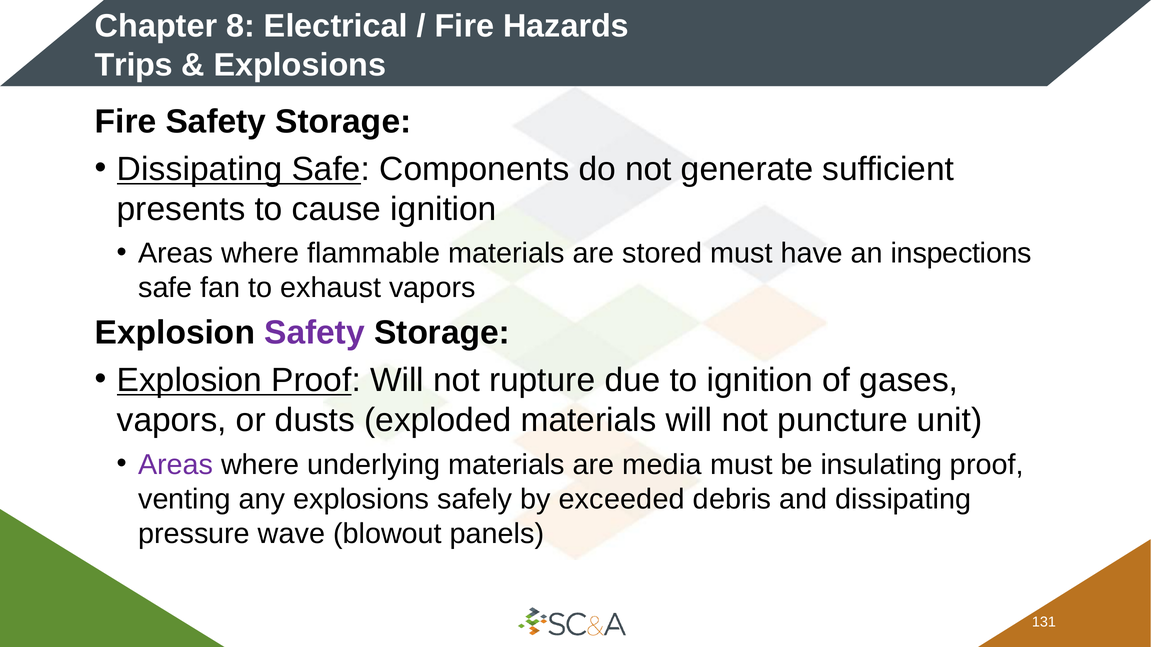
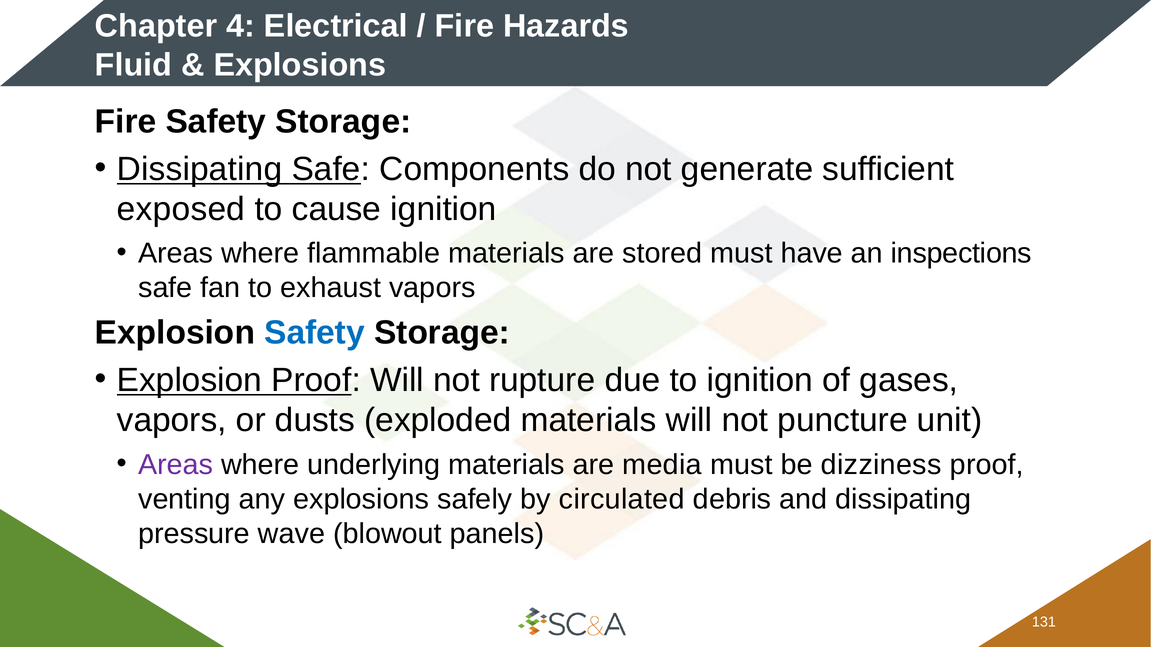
8: 8 -> 4 (241, 26)
Trips: Trips -> Fluid (134, 65)
presents: presents -> exposed (181, 209)
Safety colour: purple -> blue (314, 333)
insulating: insulating -> dizziness (881, 465)
exceeded: exceeded -> circulated (622, 499)
